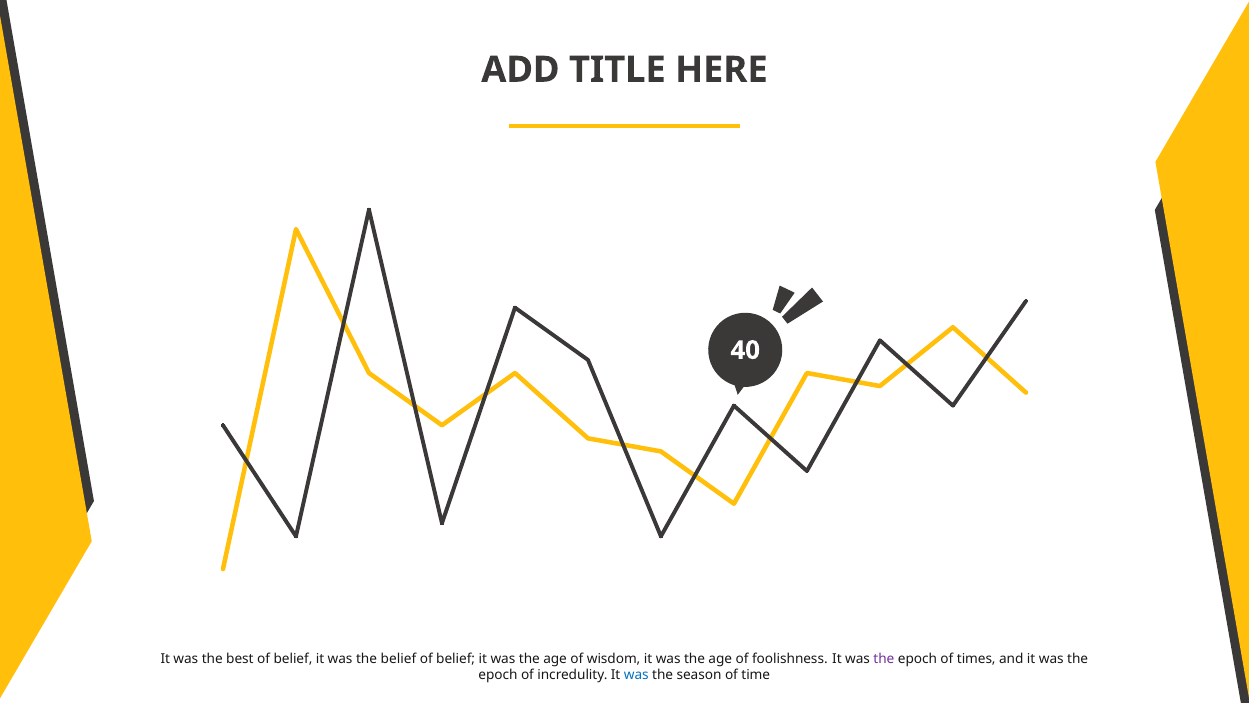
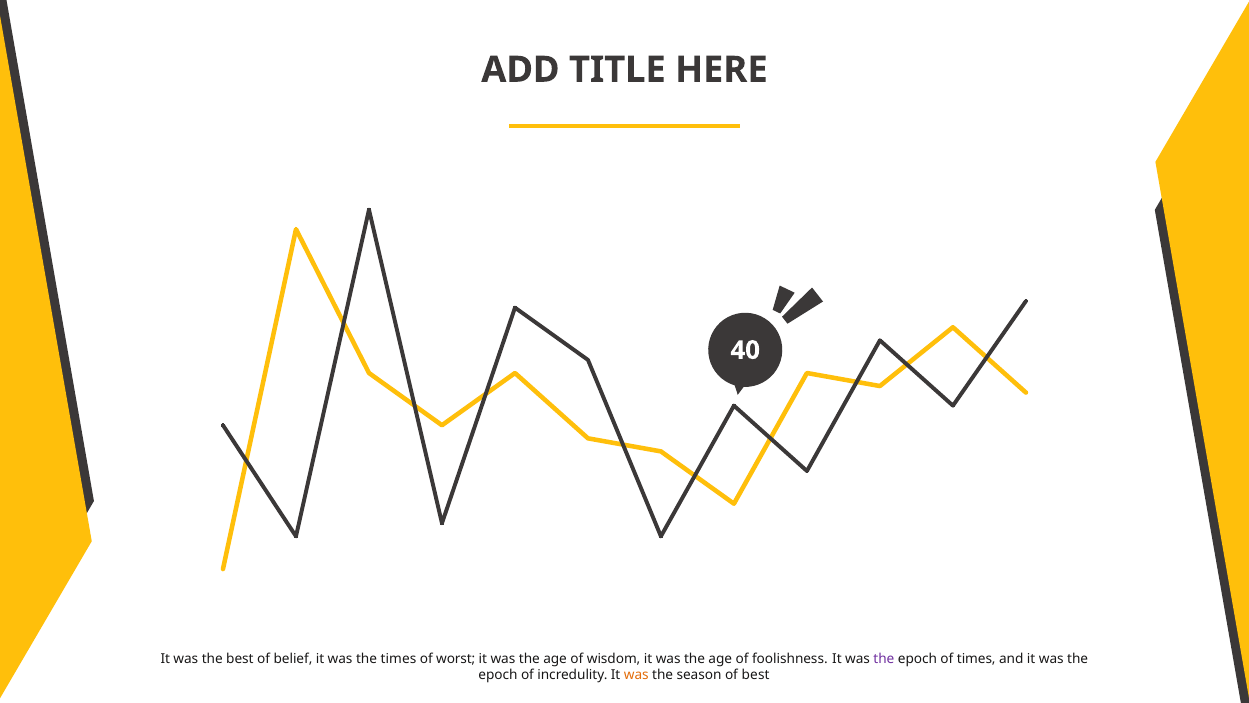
the belief: belief -> times (398, 658)
belief: belief -> worst (456, 658)
was colour: blue -> orange (636, 675)
of time: time -> best (756, 675)
